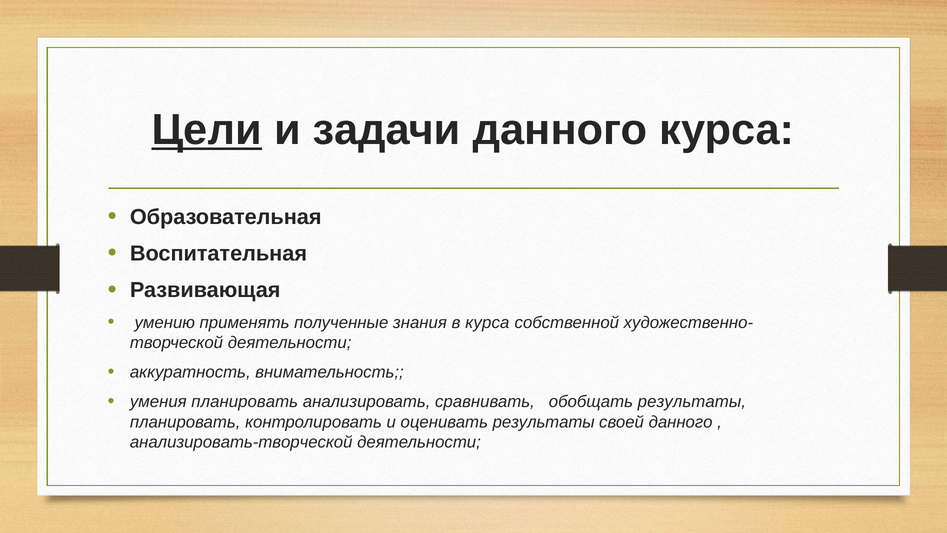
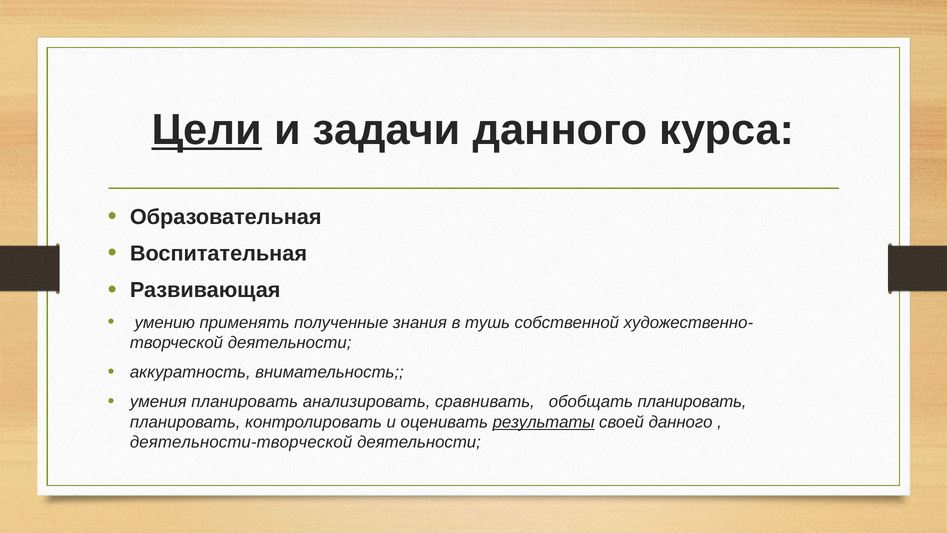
в курса: курса -> тушь (487, 322)
обобщать результаты: результаты -> планировать (692, 402)
результаты underline: none -> present (544, 422)
анализировать-творческой: анализировать-творческой -> деятельности-творческой (241, 442)
